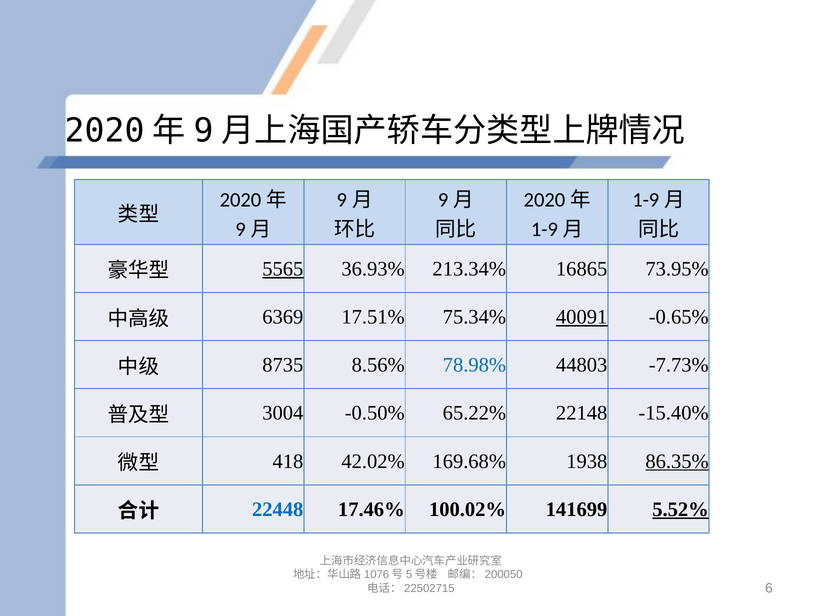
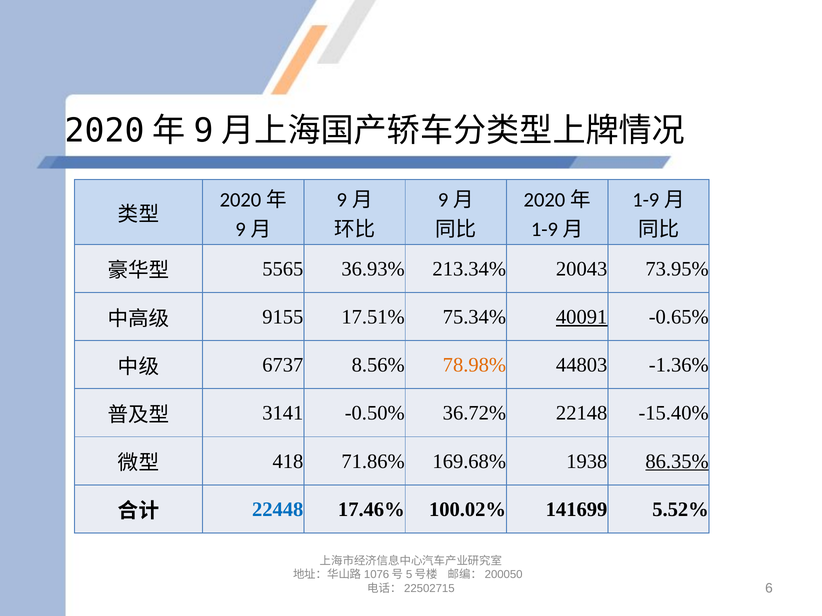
5565 underline: present -> none (283, 269)
16865: 16865 -> 20043 (582, 269)
6369: 6369 -> 9155 (283, 317)
8735: 8735 -> 6737 (283, 365)
78.98% colour: blue -> orange (474, 365)
-7.73%: -7.73% -> -1.36% (679, 365)
3004: 3004 -> 3141 (283, 414)
65.22%: 65.22% -> 36.72% (474, 414)
42.02%: 42.02% -> 71.86% (373, 462)
5.52% underline: present -> none (680, 510)
